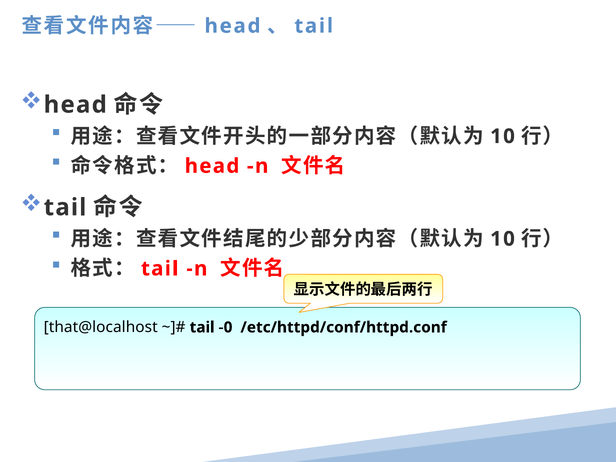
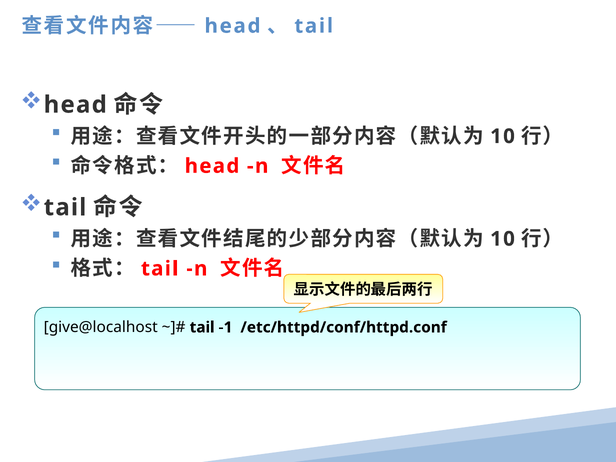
that@localhost: that@localhost -> give@localhost (101, 327)
-0: -0 -> -1 (226, 327)
